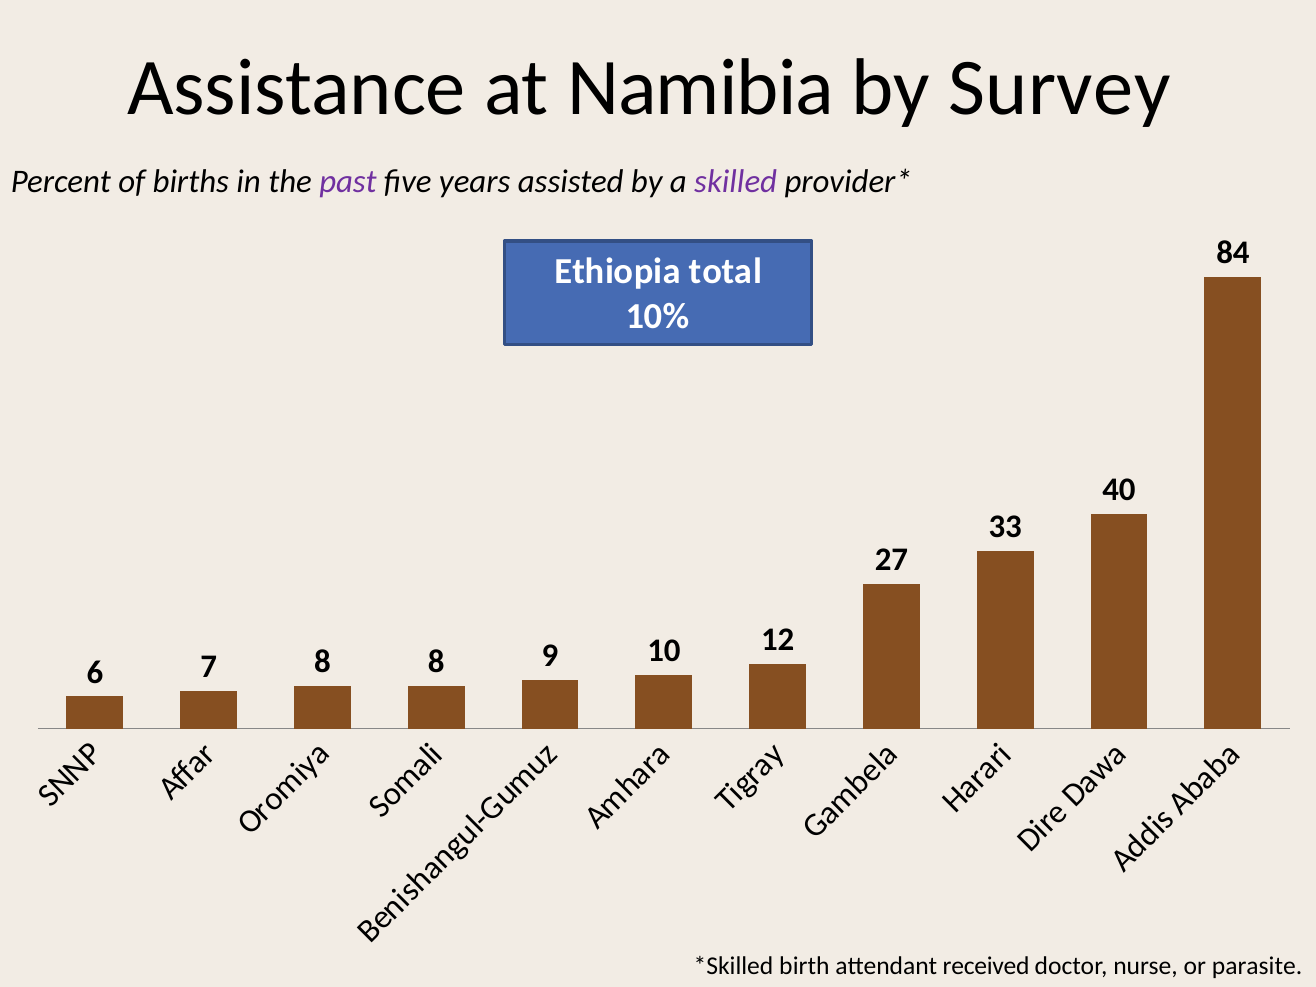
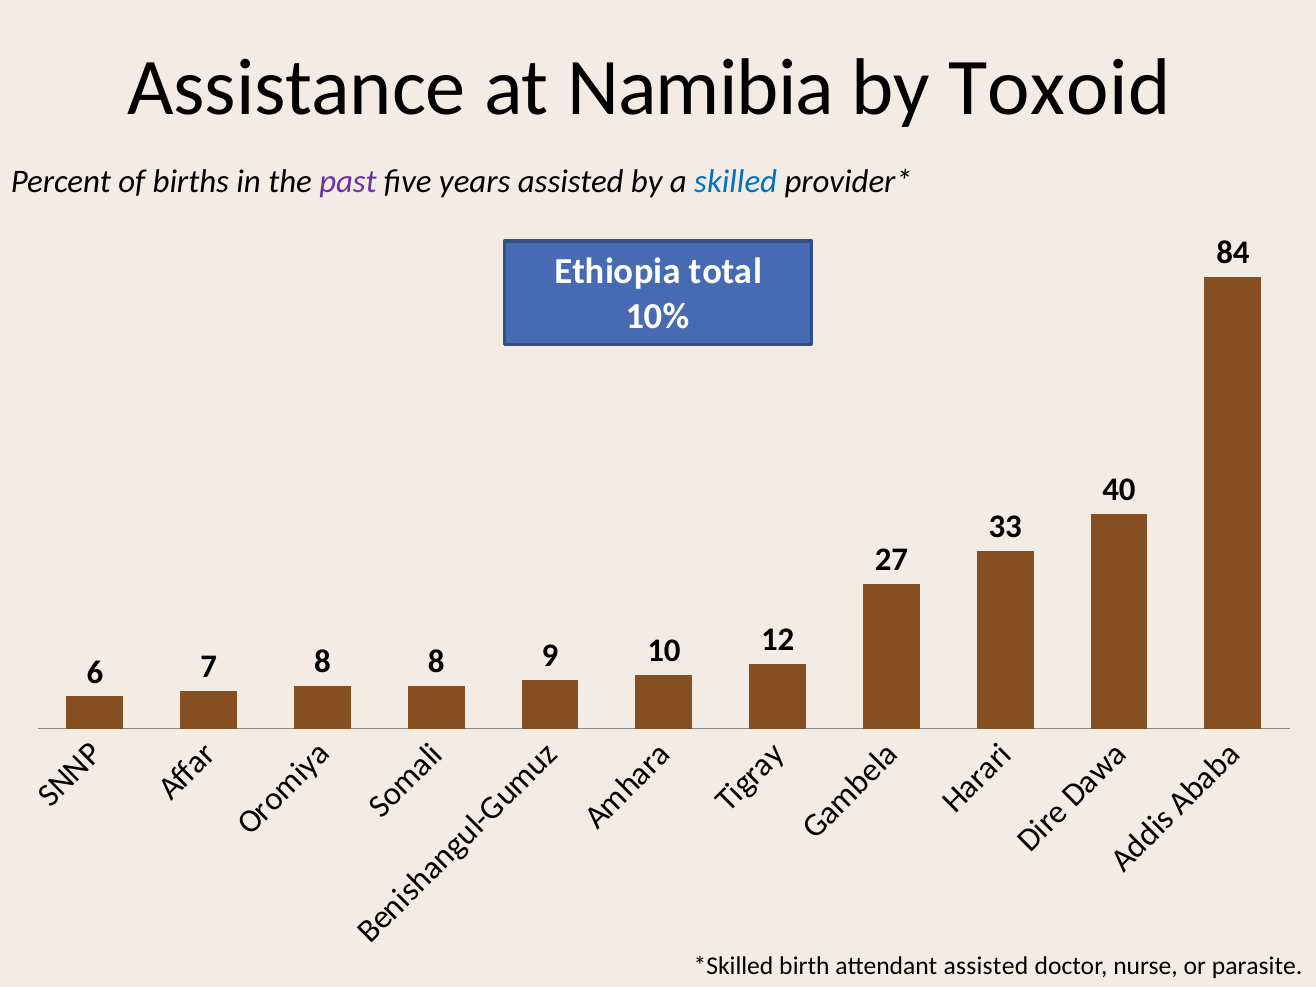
Survey: Survey -> Toxoid (1059, 88)
skilled colour: purple -> blue (736, 182)
attendant received: received -> assisted (986, 966)
